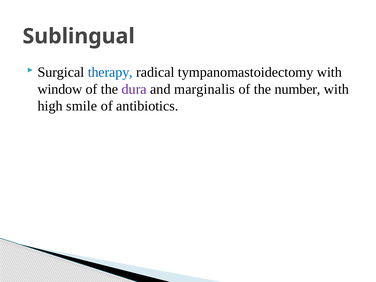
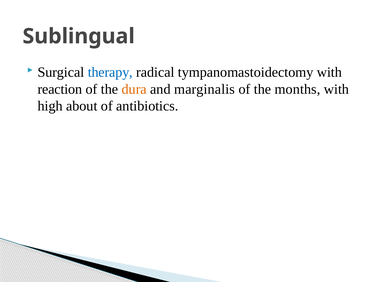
window: window -> reaction (60, 89)
dura colour: purple -> orange (134, 89)
number: number -> months (297, 89)
smile: smile -> about (82, 106)
